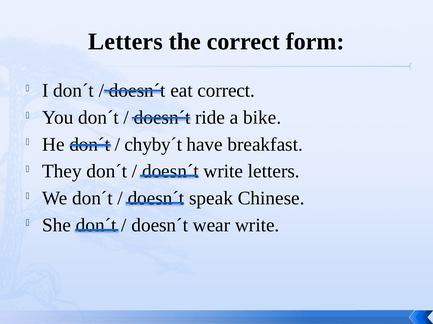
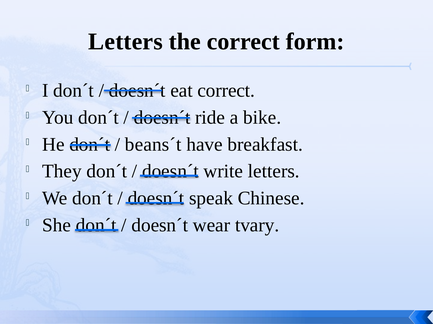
chyby´t: chyby´t -> beans´t (153, 145)
wear write: write -> tvary (257, 226)
